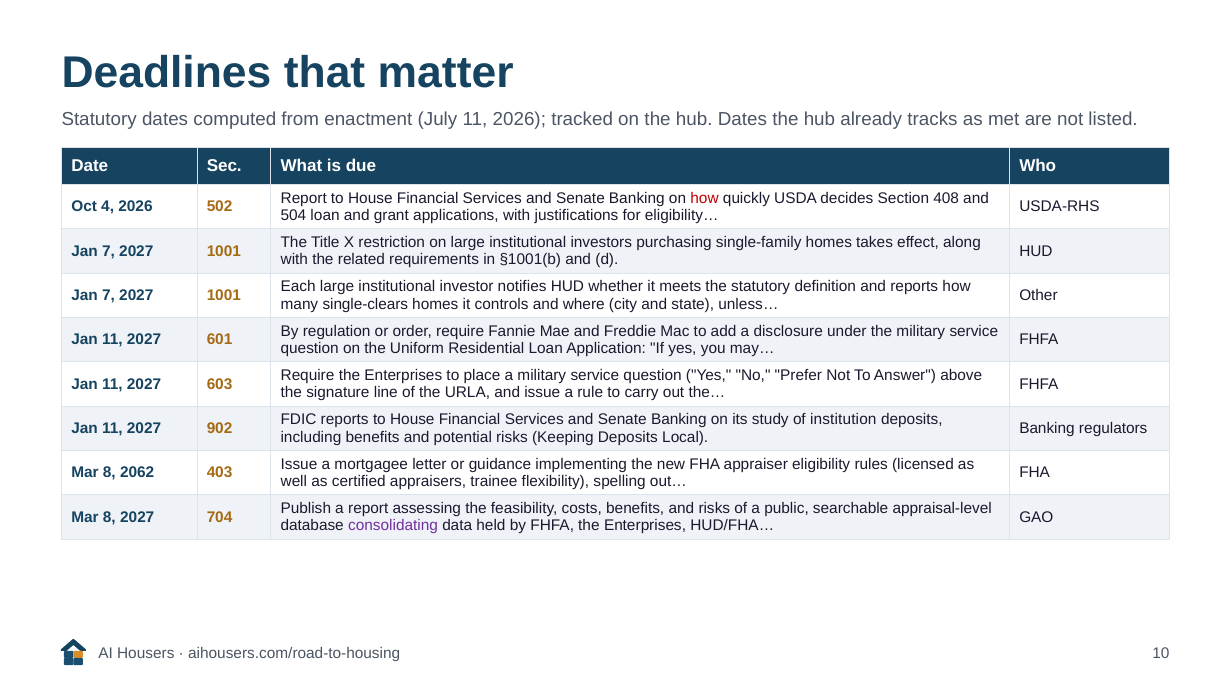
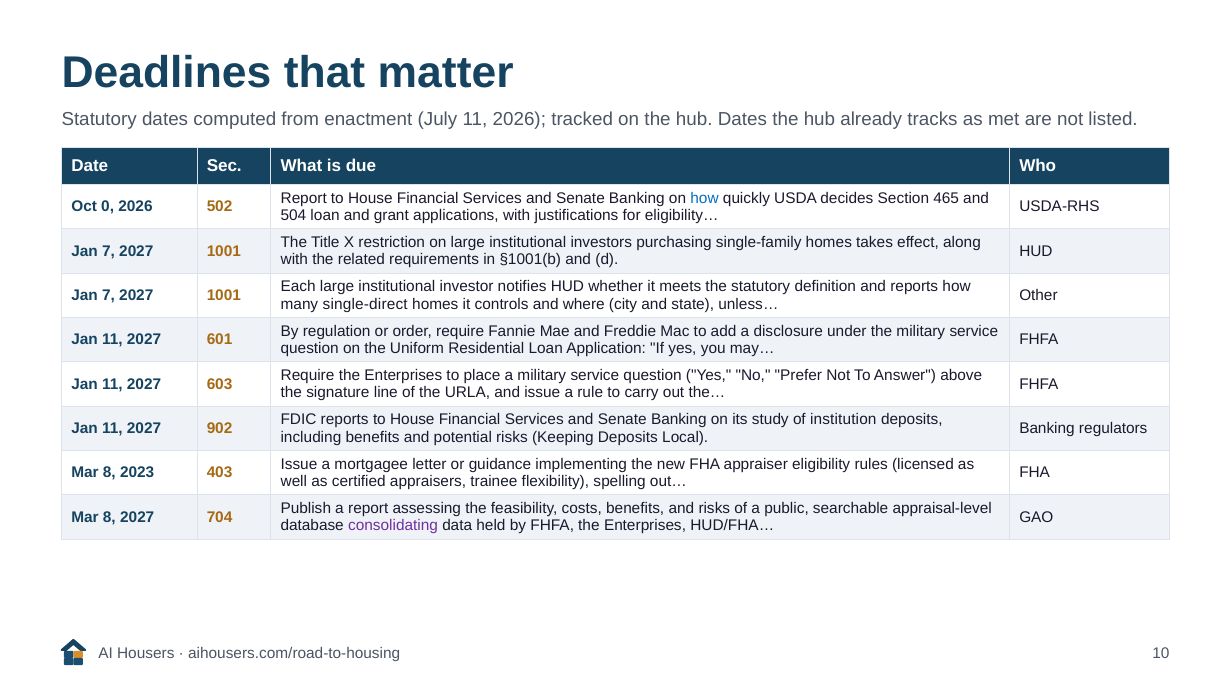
how colour: red -> blue (705, 198)
408: 408 -> 465 (946, 198)
4: 4 -> 0 (108, 207)
single-clears: single-clears -> single-direct (365, 304)
2062: 2062 -> 2023 (137, 473)
